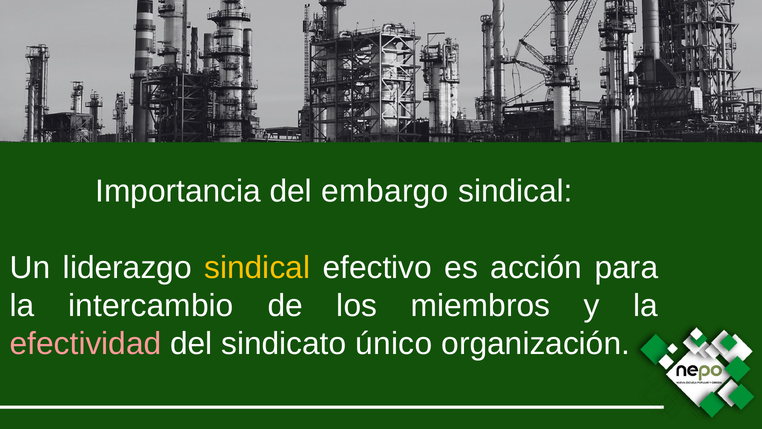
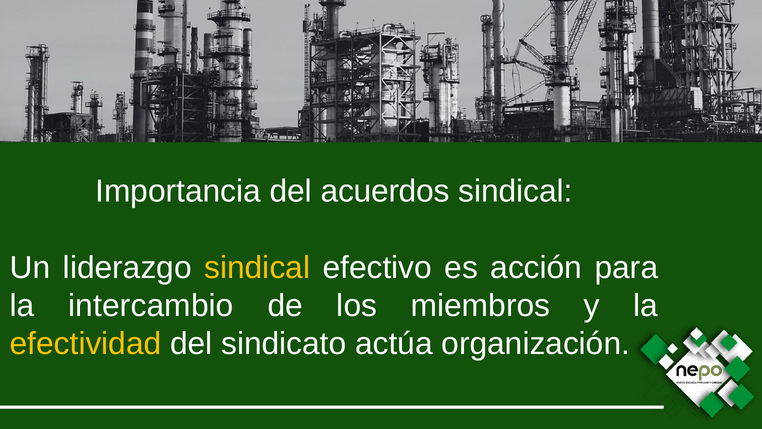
embargo: embargo -> acuerdos (385, 191)
efectividad colour: pink -> yellow (86, 344)
único: único -> actúa (394, 344)
